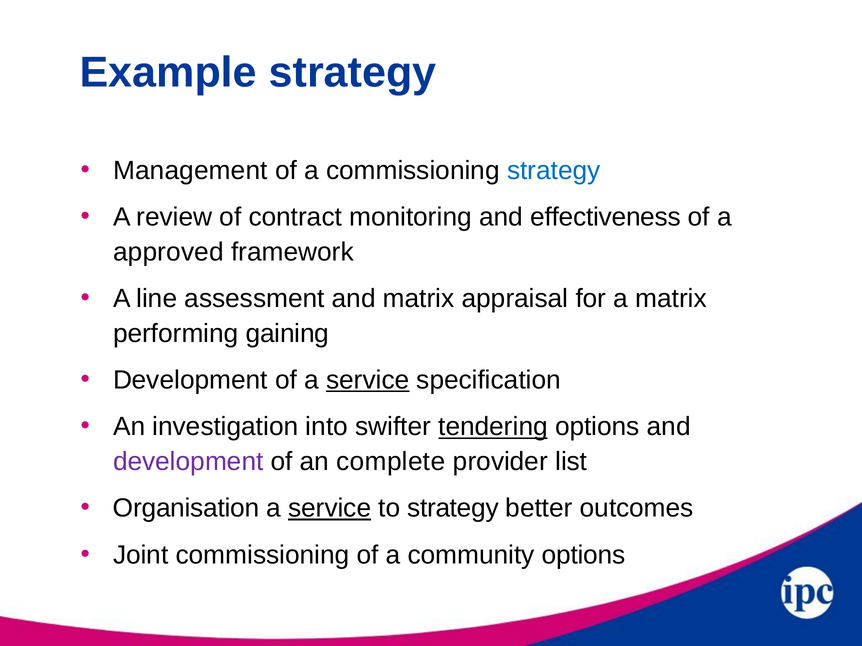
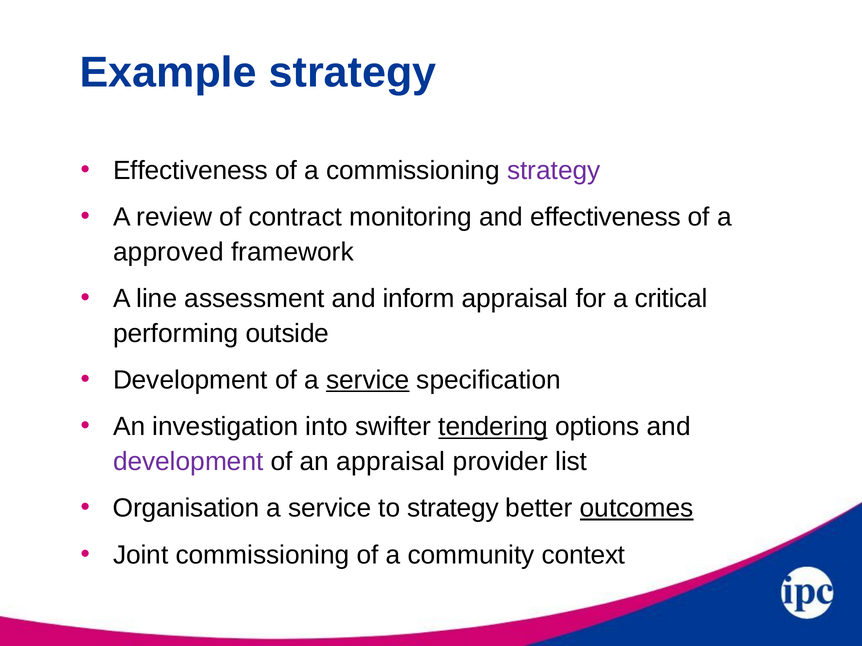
Management: Management -> Effectiveness (190, 171)
strategy colour: blue -> purple (554, 171)
and matrix: matrix -> inform (419, 299)
a matrix: matrix -> critical (671, 299)
gaining: gaining -> outside (287, 334)
an complete: complete -> appraisal (391, 462)
service underline: present -> none (330, 509)
outcomes underline: none -> present (637, 509)
community options: options -> context (584, 555)
